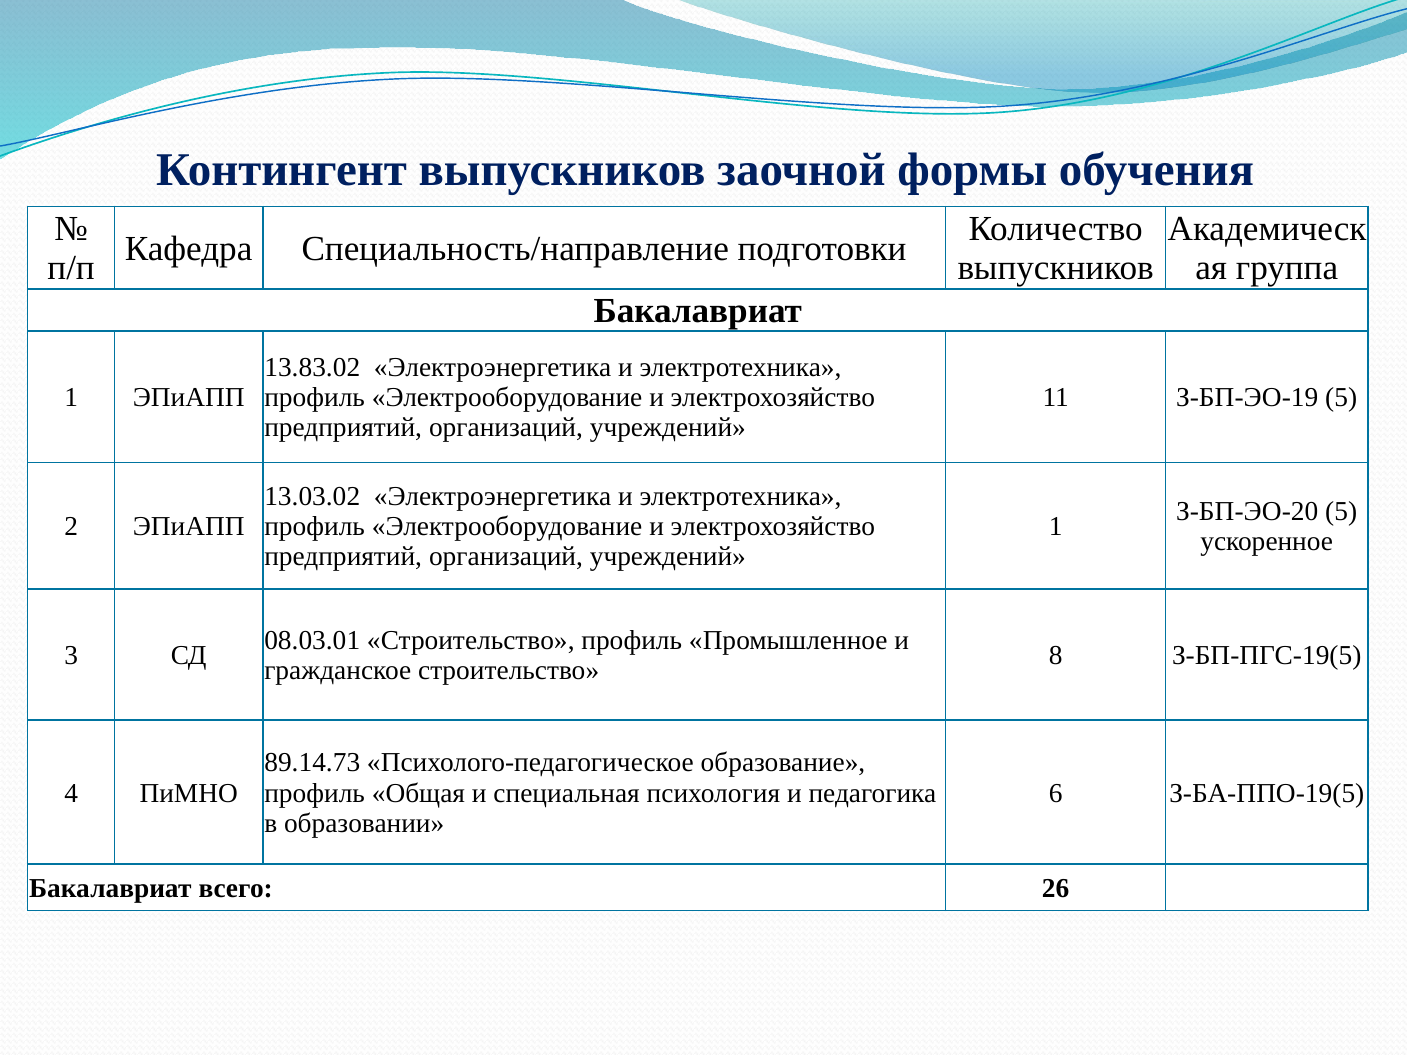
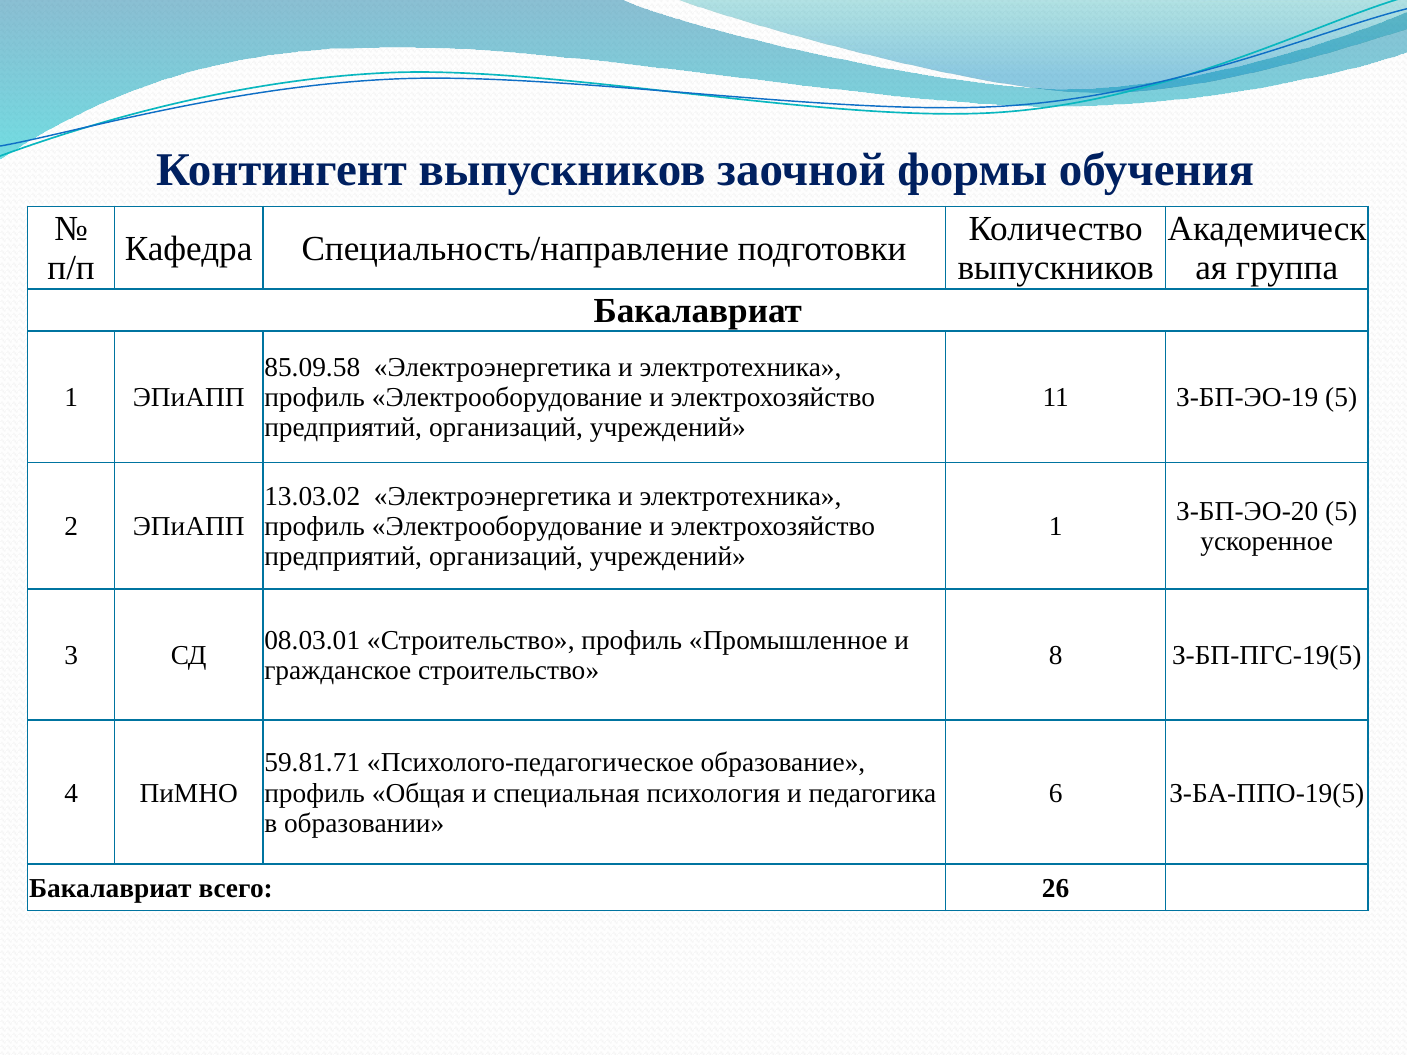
13.83.02: 13.83.02 -> 85.09.58 (312, 367)
89.14.73: 89.14.73 -> 59.81.71 (312, 763)
